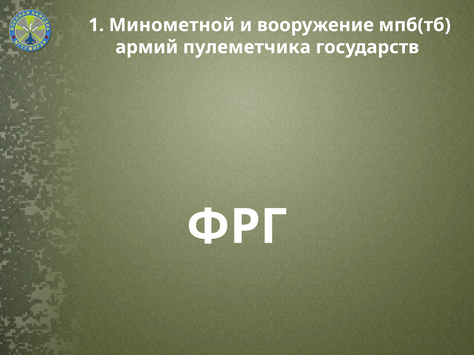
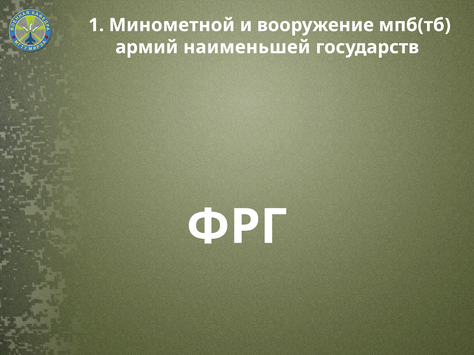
пулеметчика: пулеметчика -> наименьшей (247, 47)
